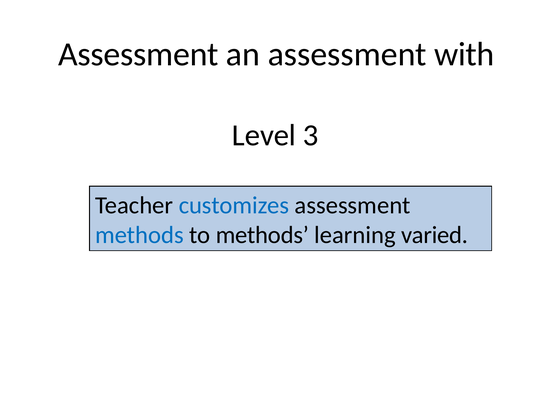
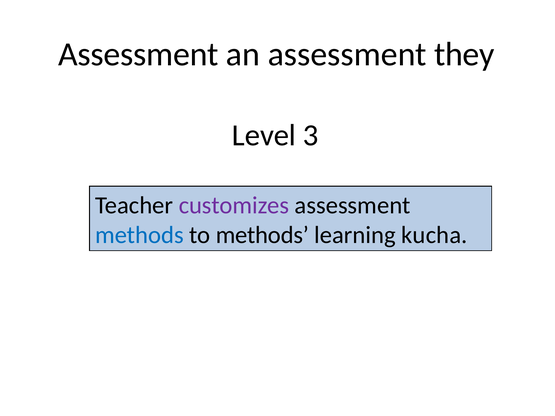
with: with -> they (464, 54)
customizes colour: blue -> purple (234, 206)
varied: varied -> kucha (434, 235)
